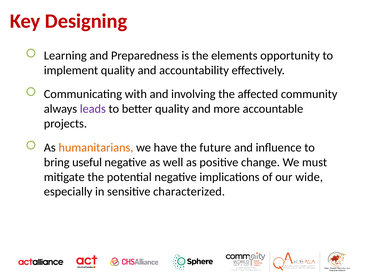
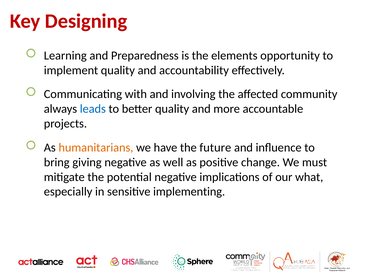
leads colour: purple -> blue (93, 109)
useful: useful -> giving (87, 162)
wide: wide -> what (309, 177)
characterized: characterized -> implementing (189, 192)
